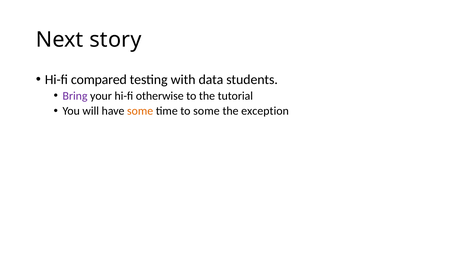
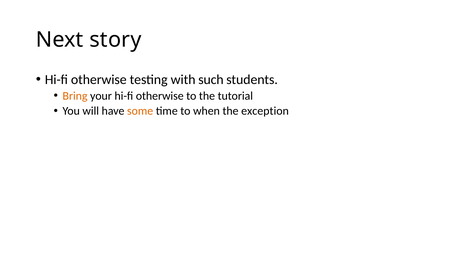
compared: compared -> otherwise (99, 80)
data: data -> such (211, 80)
Bring colour: purple -> orange (75, 96)
to some: some -> when (206, 111)
